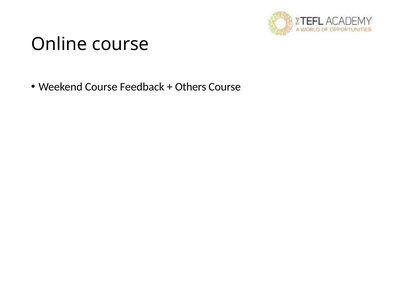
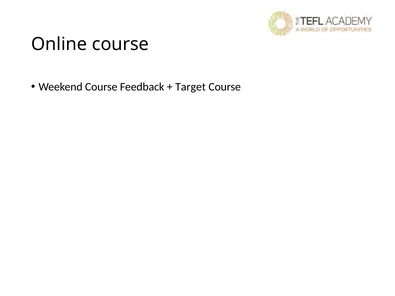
Others: Others -> Target (191, 87)
